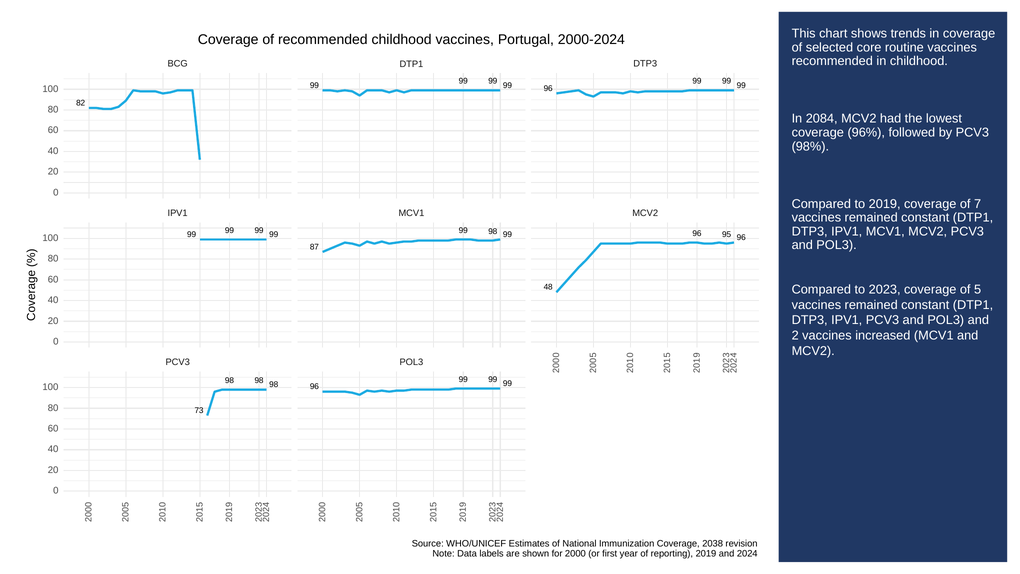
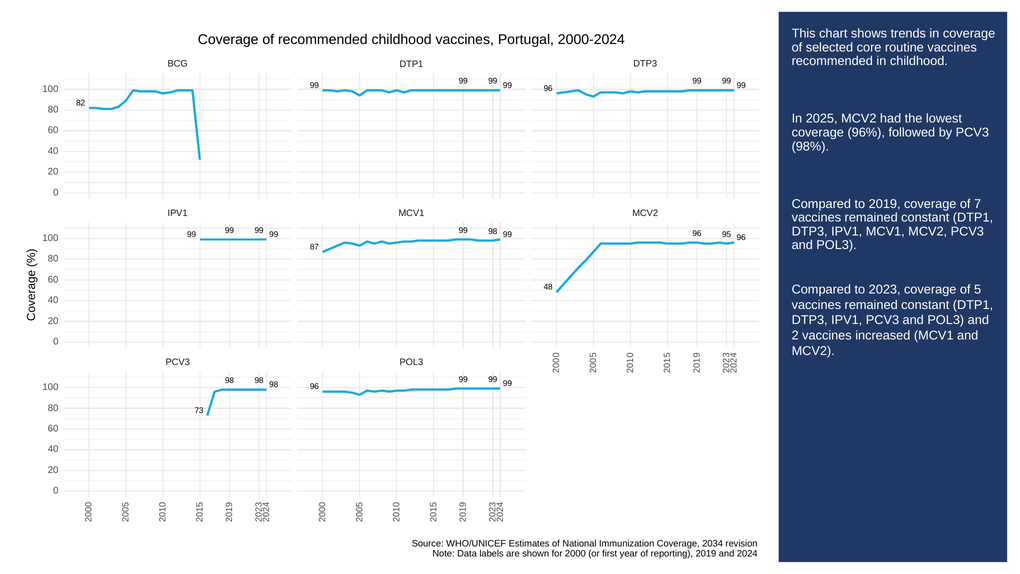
2084: 2084 -> 2025 (822, 119)
2038: 2038 -> 2034 (713, 544)
